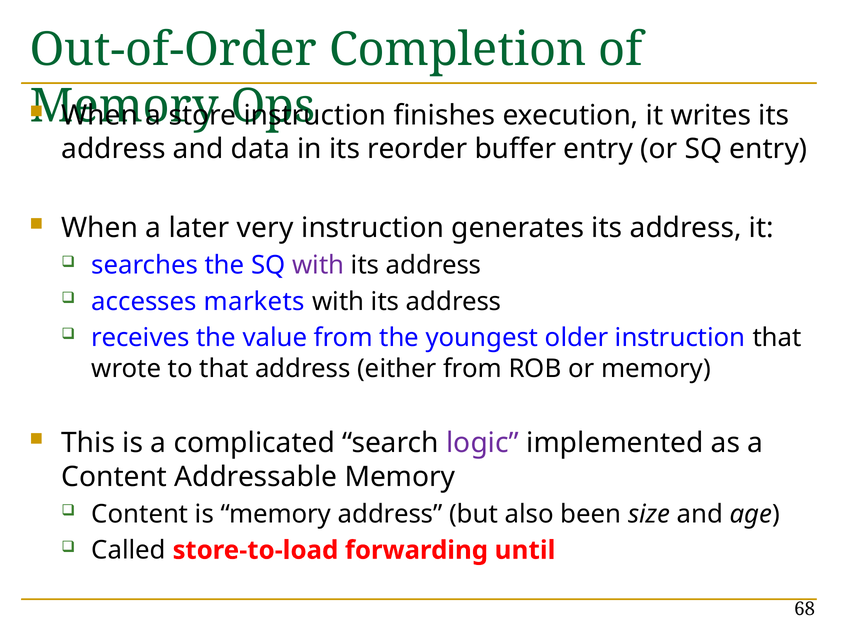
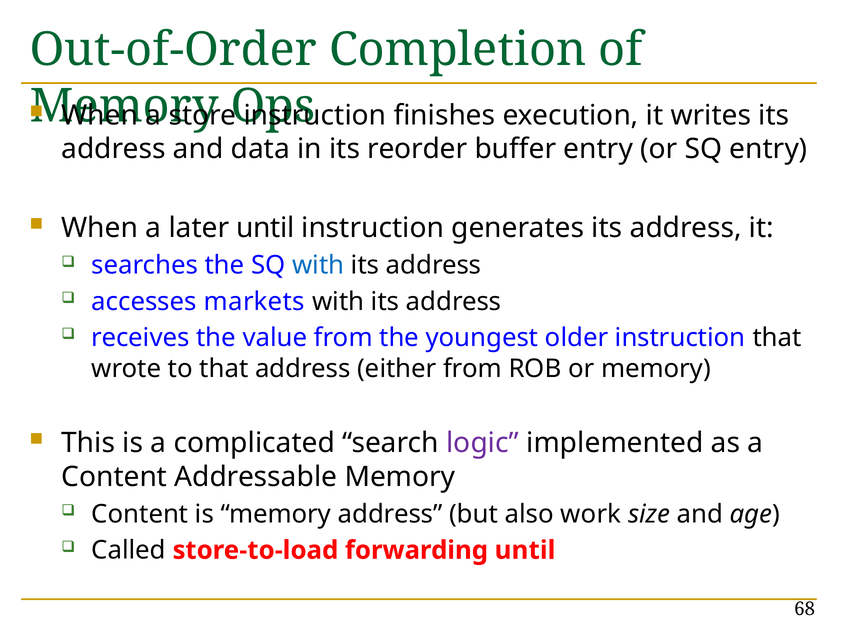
later very: very -> until (265, 228)
with colour: purple -> blue (318, 265)
been: been -> work (591, 514)
